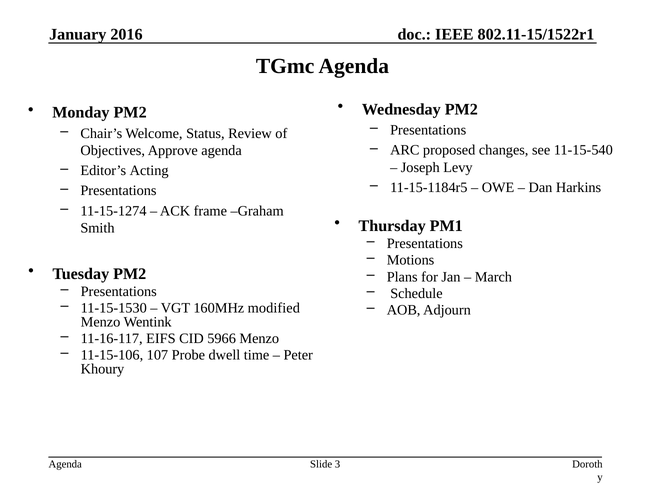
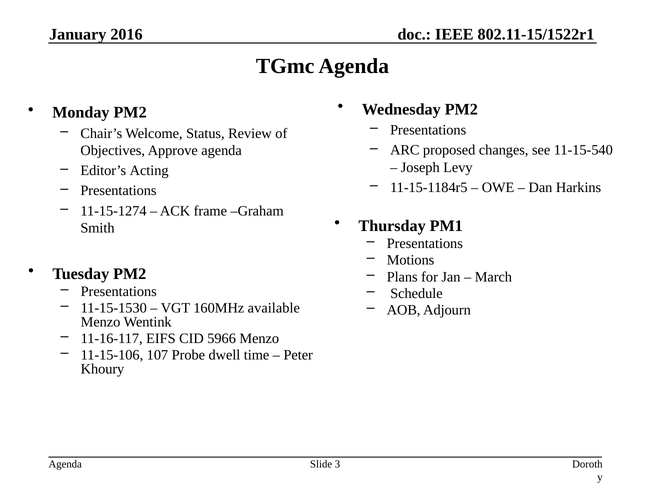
modified: modified -> available (274, 308)
